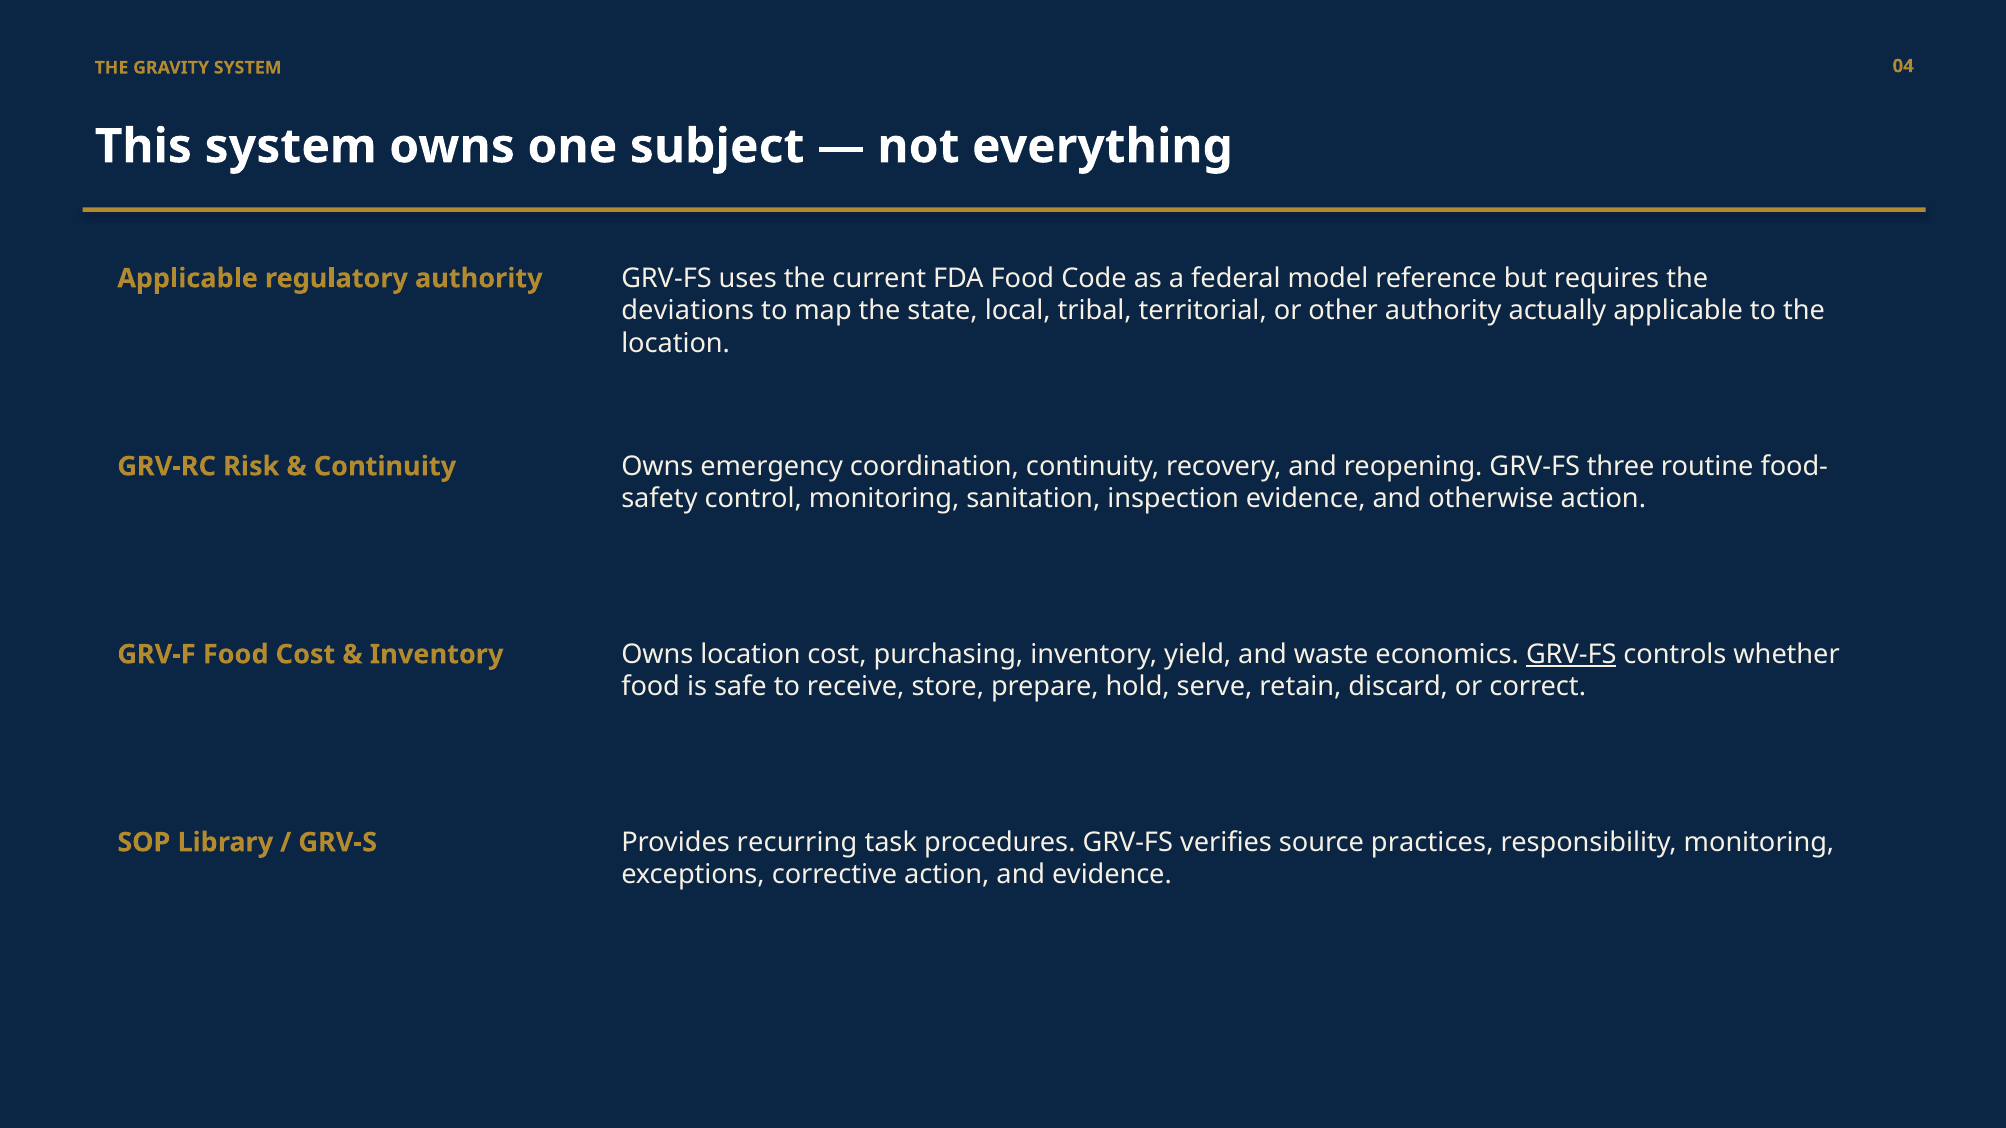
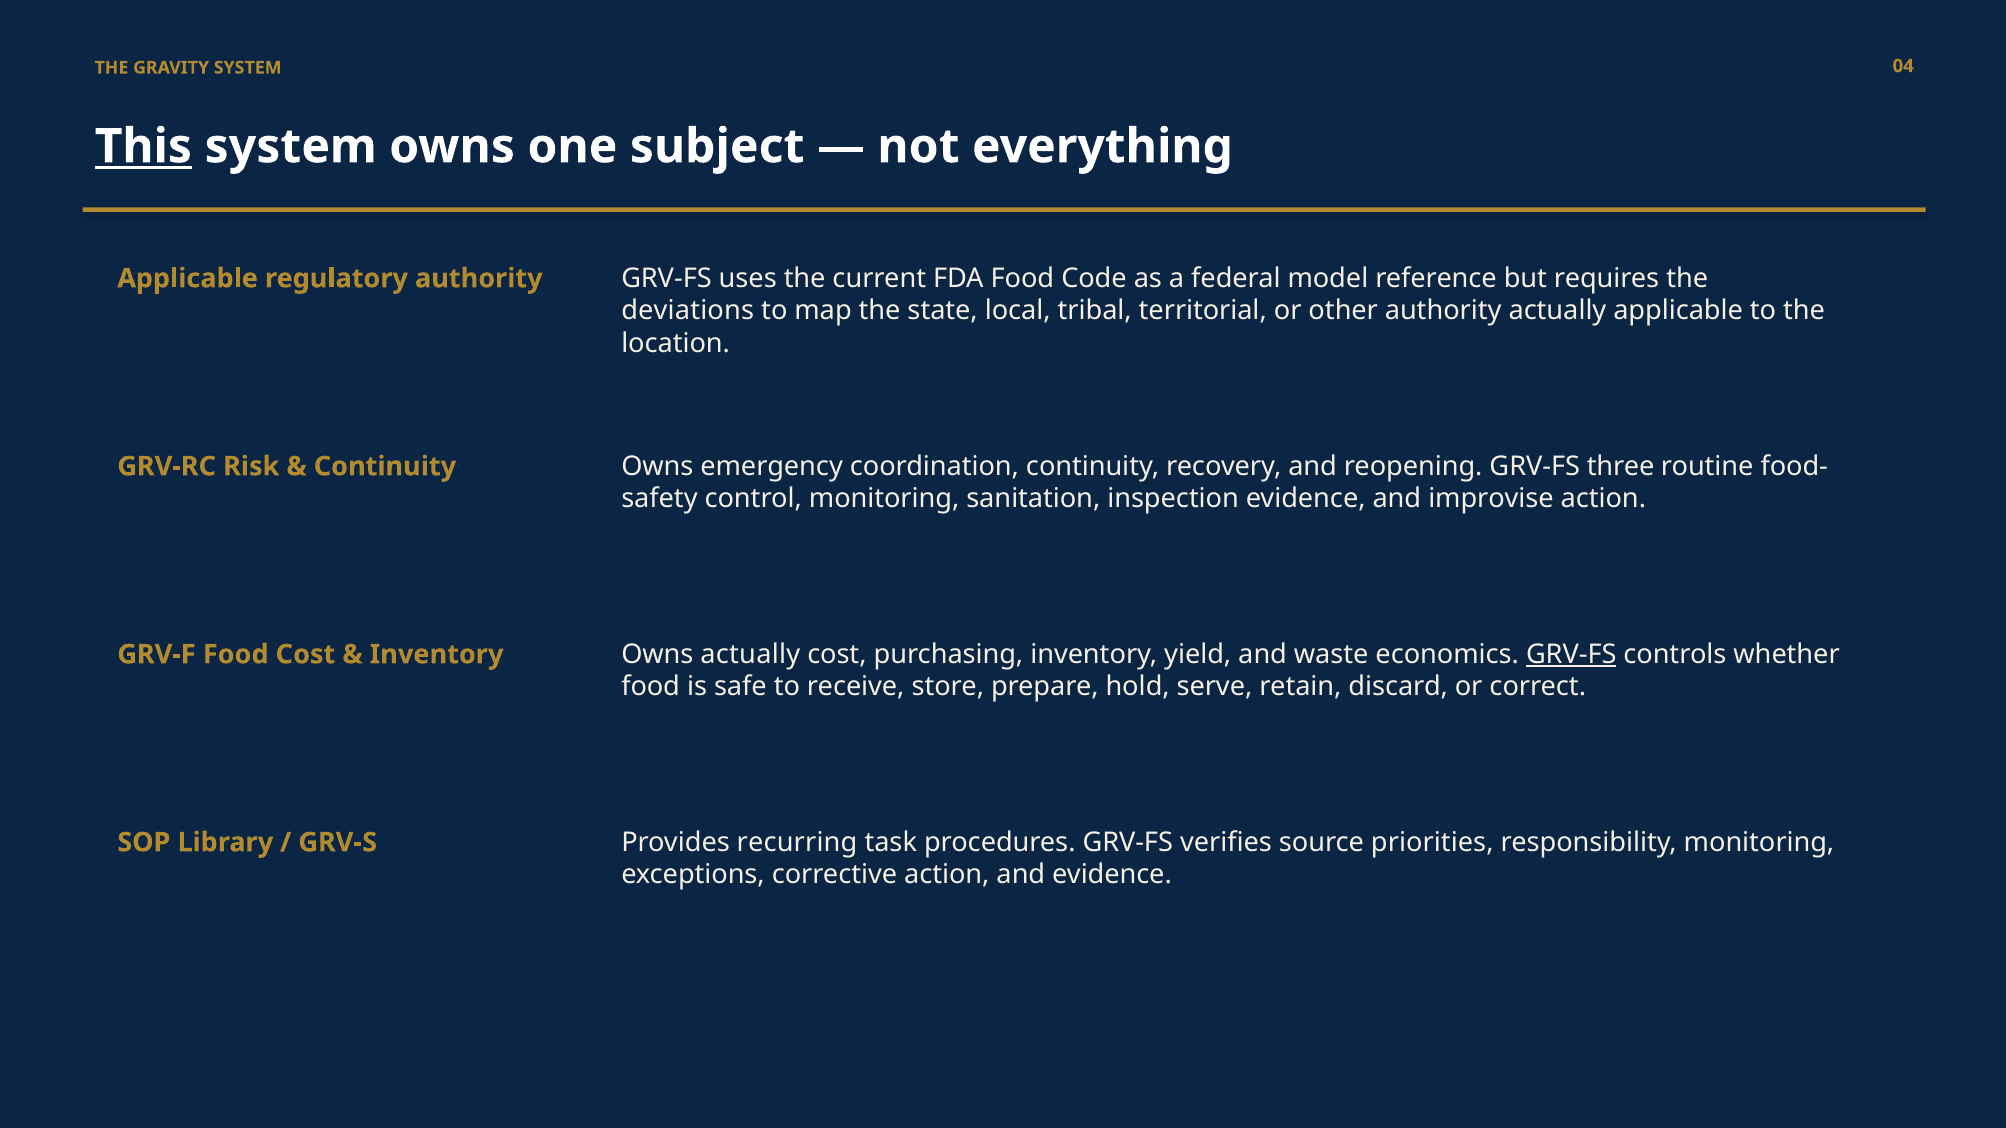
This underline: none -> present (143, 147)
otherwise: otherwise -> improvise (1491, 499)
Owns location: location -> actually (750, 655)
practices: practices -> priorities (1432, 843)
